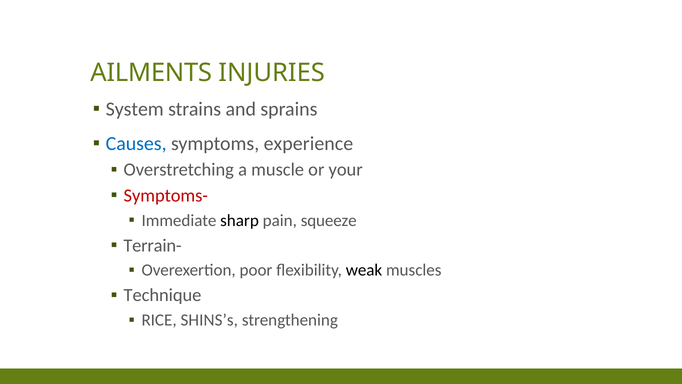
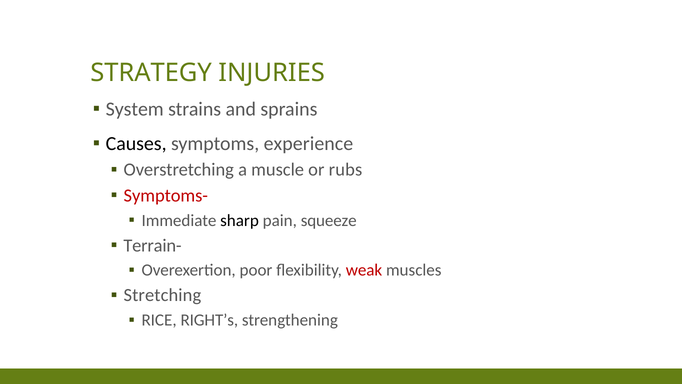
AILMENTS: AILMENTS -> STRATEGY (151, 73)
Causes colour: blue -> black (136, 143)
your: your -> rubs (346, 170)
weak colour: black -> red (364, 270)
Technique: Technique -> Stretching (162, 295)
SHINS’s: SHINS’s -> RIGHT’s (209, 320)
